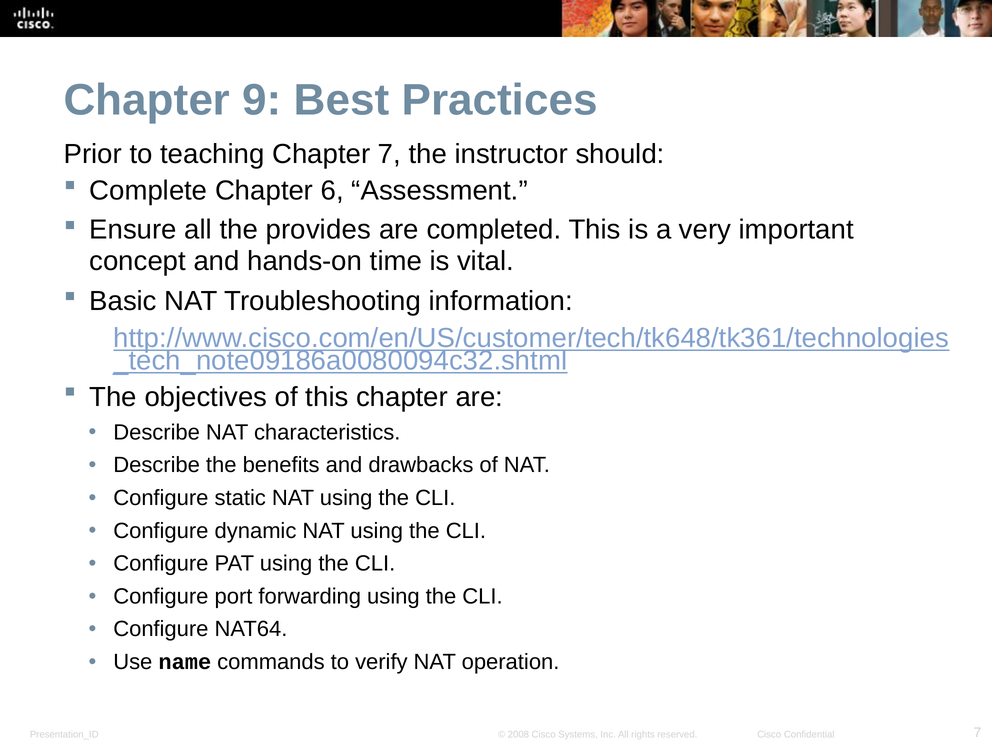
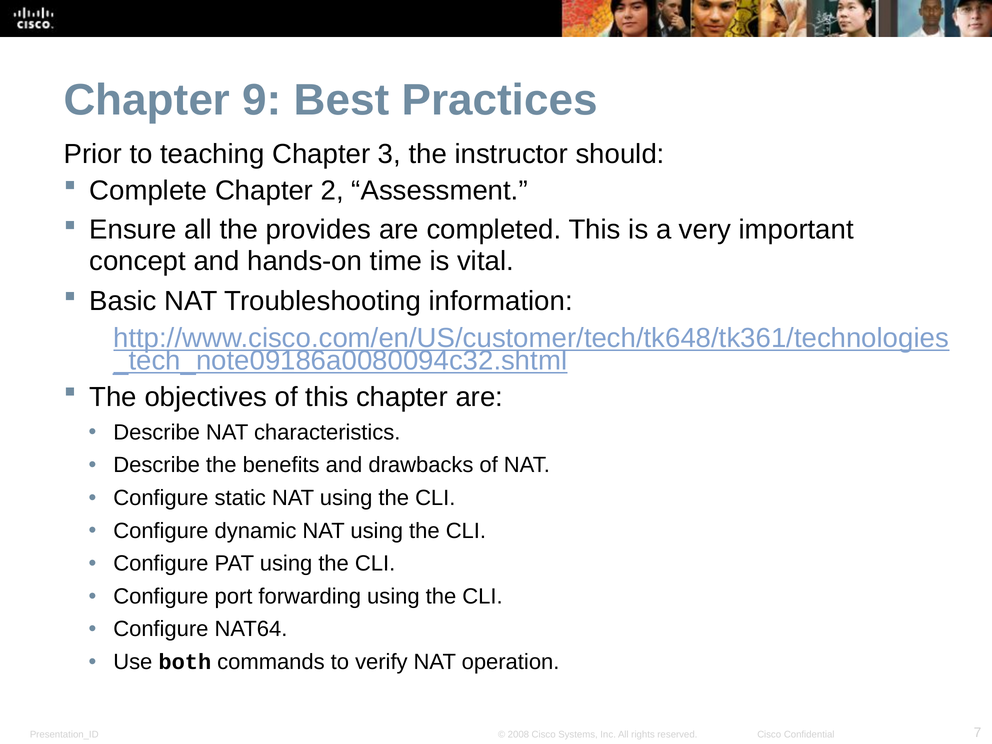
Chapter 7: 7 -> 3 (389, 154)
6: 6 -> 2 (332, 191)
name: name -> both (185, 662)
